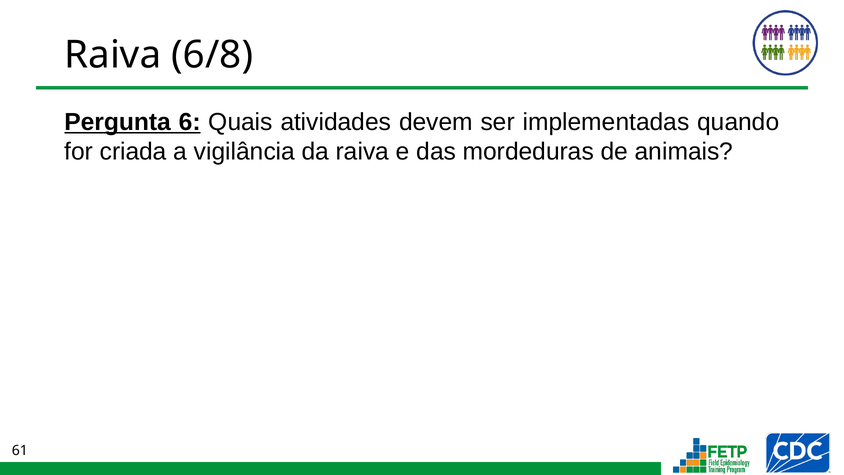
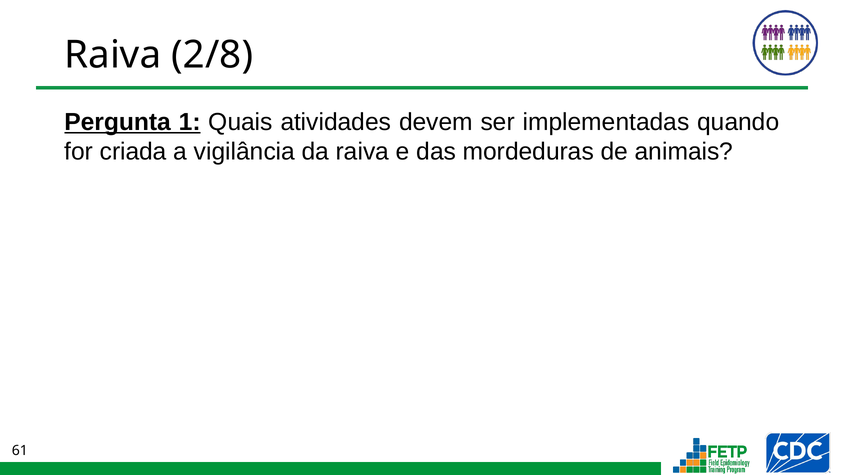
6/8: 6/8 -> 2/8 (212, 55)
6: 6 -> 1 (190, 122)
